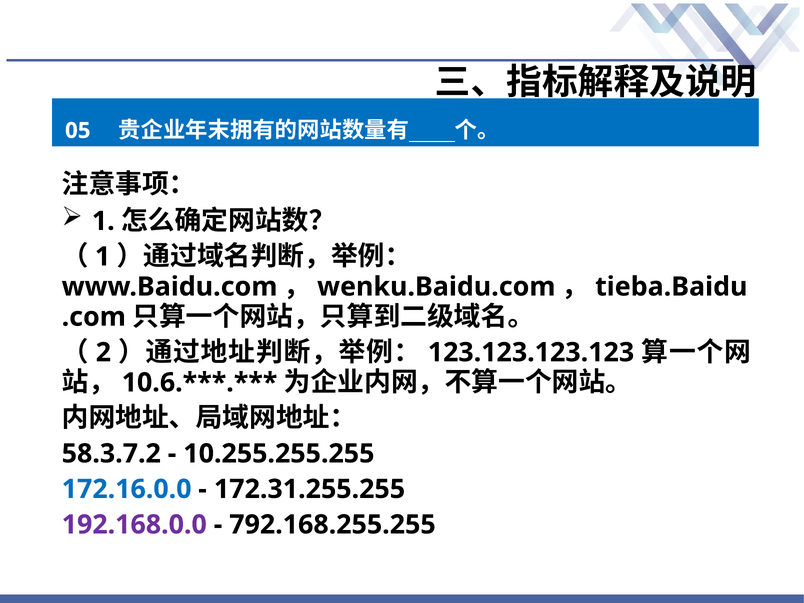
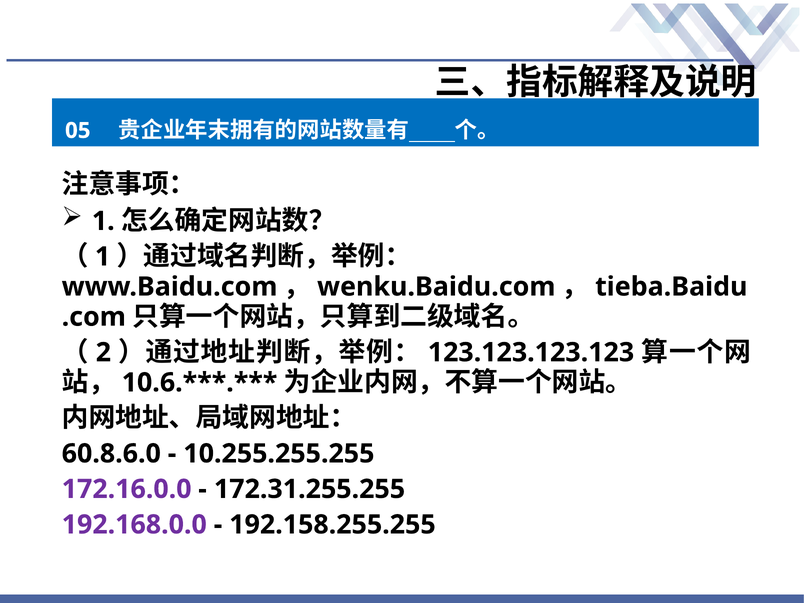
58.3.7.2: 58.3.7.2 -> 60.8.6.0 (111, 454)
172.16.0.0 colour: blue -> purple (127, 489)
792.168.255.255: 792.168.255.255 -> 192.158.255.255 (332, 525)
